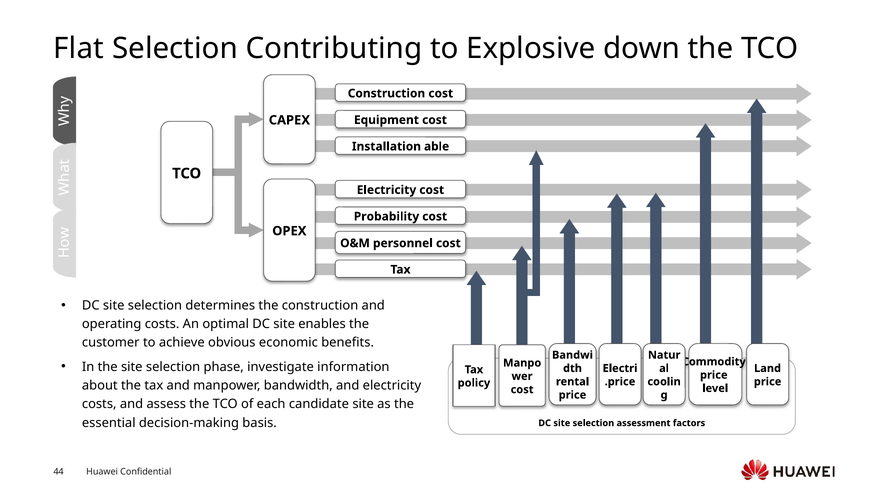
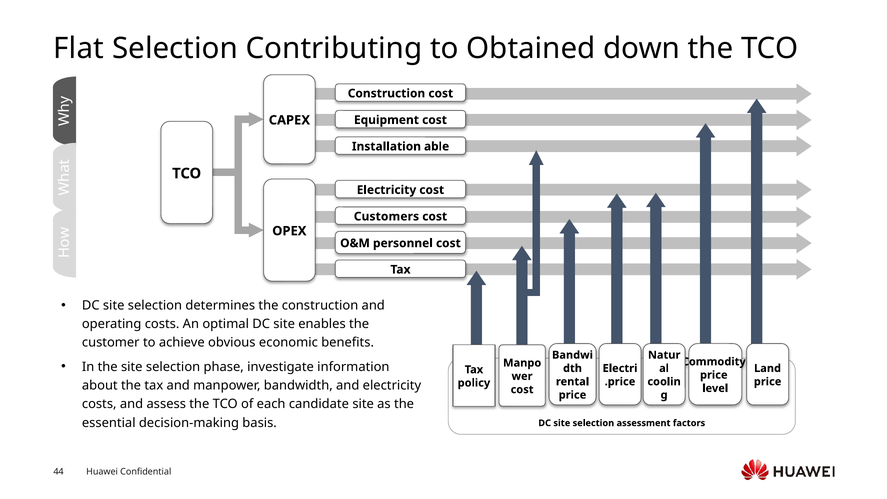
Explosive: Explosive -> Obtained (531, 48)
Probability: Probability -> Customers (386, 216)
